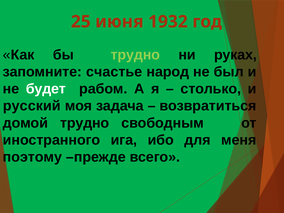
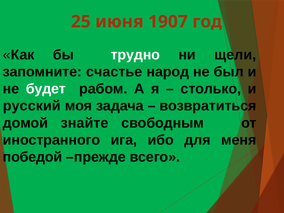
1932: 1932 -> 1907 (168, 22)
трудно colour: light green -> white (135, 55)
руках: руках -> щели (235, 55)
домой трудно: трудно -> знайте (85, 123)
поэтому: поэтому -> победой (32, 157)
